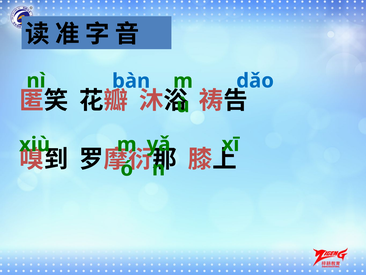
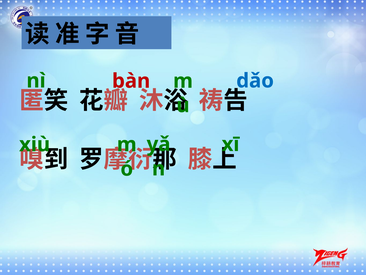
bàn colour: blue -> red (131, 81)
